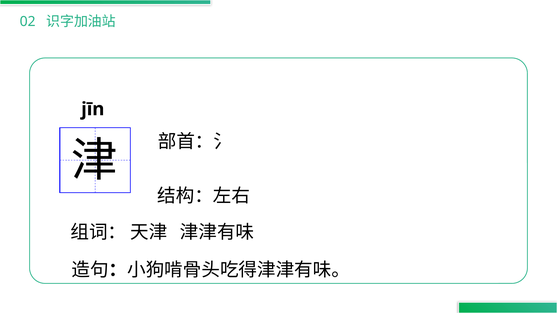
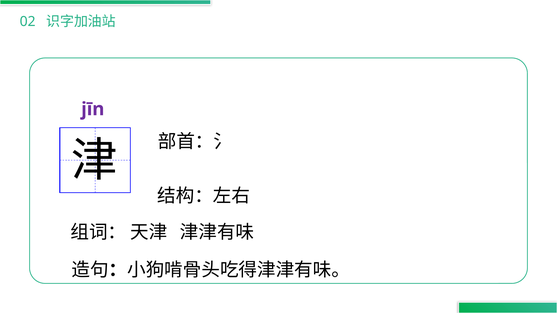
jīn colour: black -> purple (93, 109)
